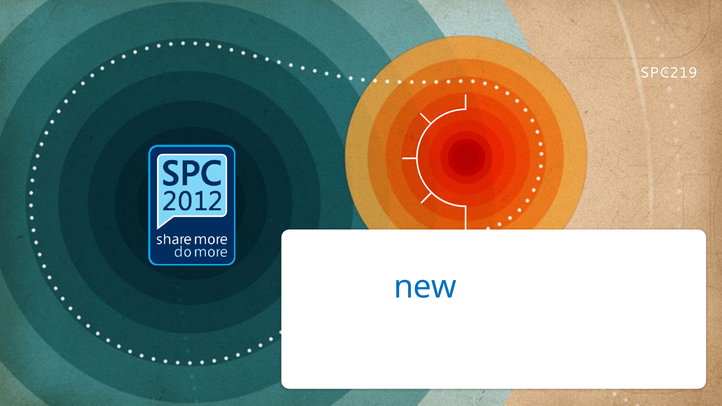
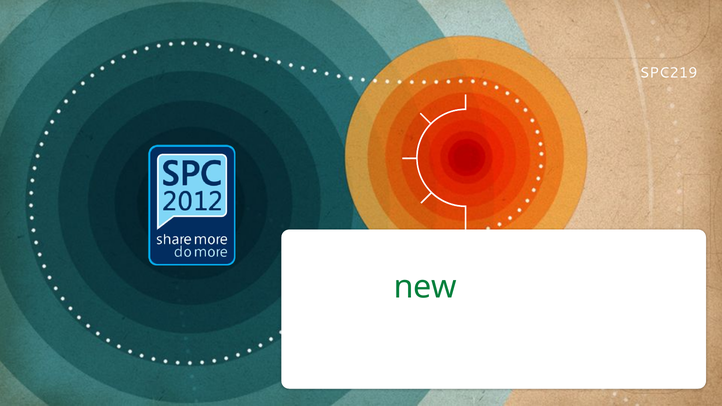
new colour: blue -> green (425, 287)
